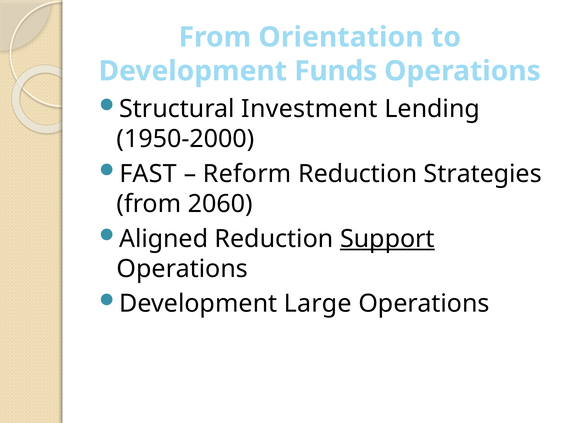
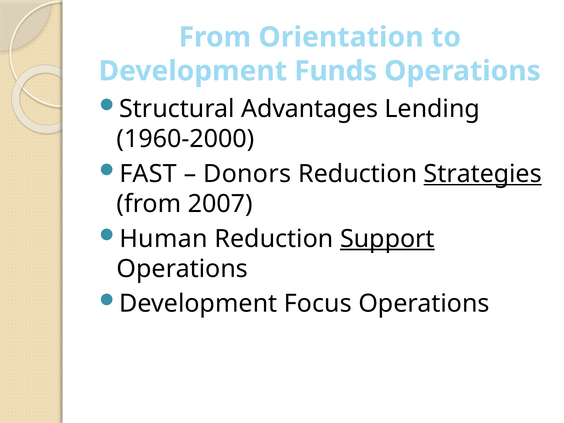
Investment: Investment -> Advantages (310, 109)
1950-2000: 1950-2000 -> 1960-2000 (186, 139)
Reform: Reform -> Donors (247, 174)
Strategies underline: none -> present (483, 174)
2060: 2060 -> 2007 (220, 204)
Aligned: Aligned -> Human (164, 239)
Large: Large -> Focus (318, 304)
